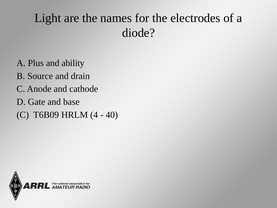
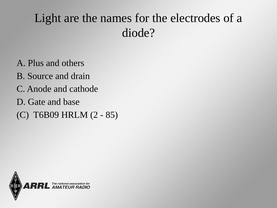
ability: ability -> others (73, 63)
4: 4 -> 2 (94, 115)
40: 40 -> 85 (112, 115)
